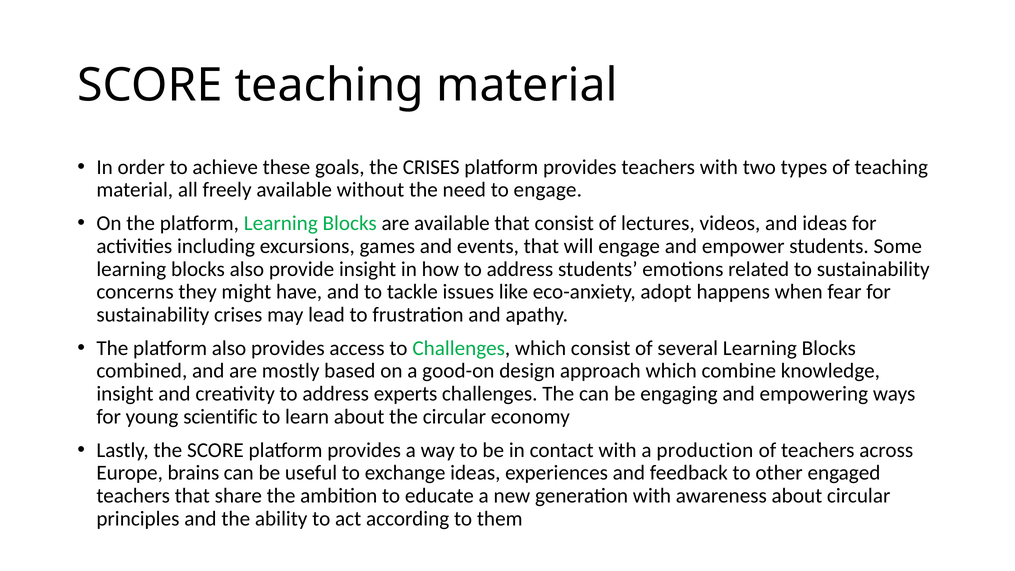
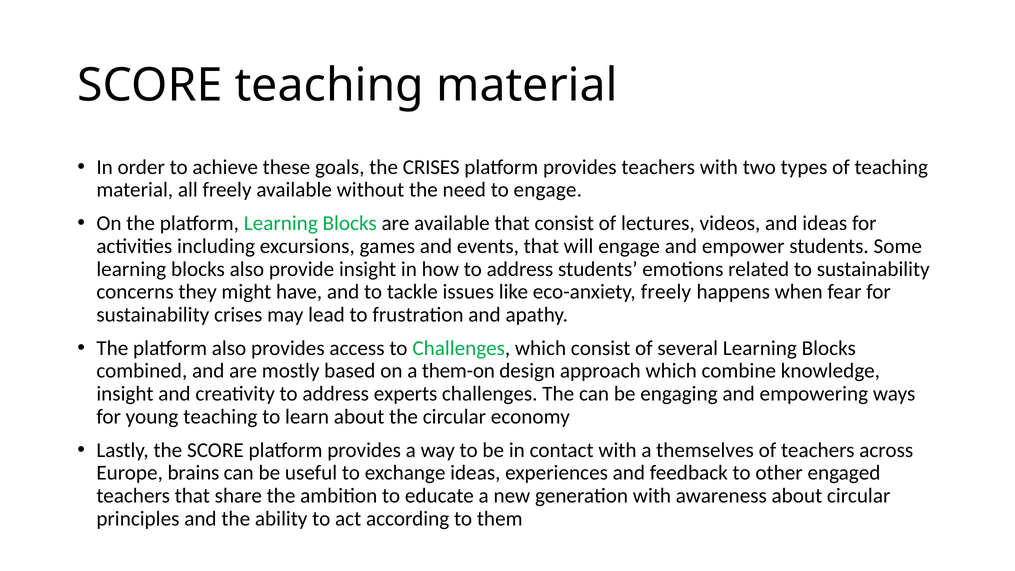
eco-anxiety adopt: adopt -> freely (666, 292)
good-on: good-on -> them-on (458, 371)
young scientific: scientific -> teaching (220, 417)
production: production -> themselves (705, 450)
